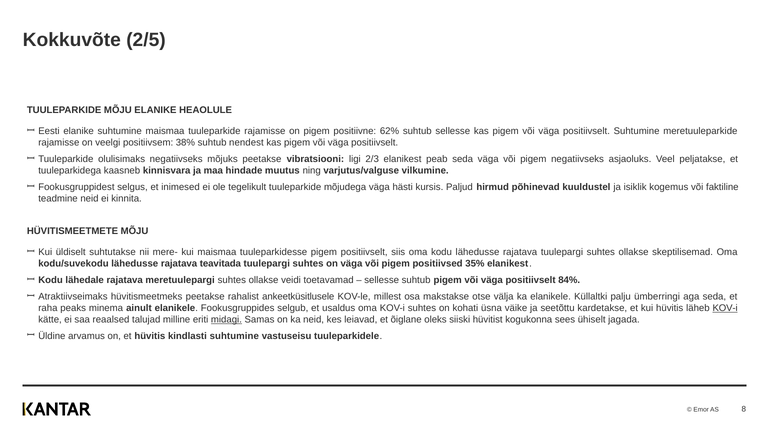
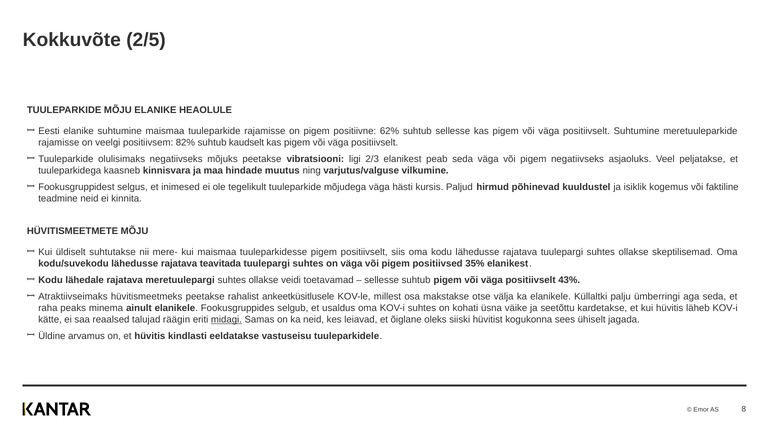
38%: 38% -> 82% (185, 143)
nendest: nendest -> kaudselt (247, 143)
84%: 84% -> 43% (569, 281)
KOV-i underline: present -> none (725, 308)
milline: milline -> räägin (177, 320)
kindlasti suhtumine: suhtumine -> eeldatakse (234, 336)
